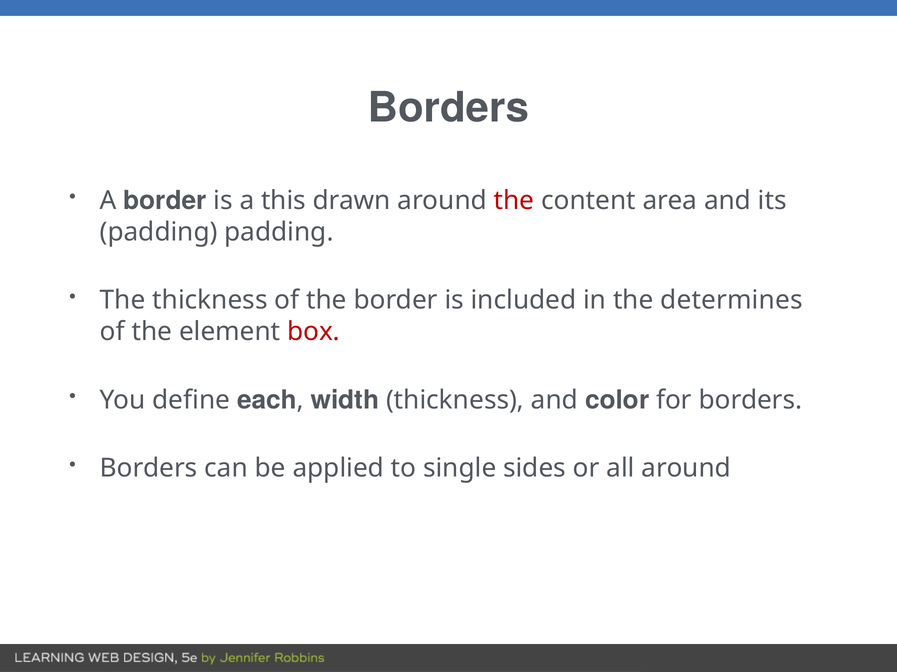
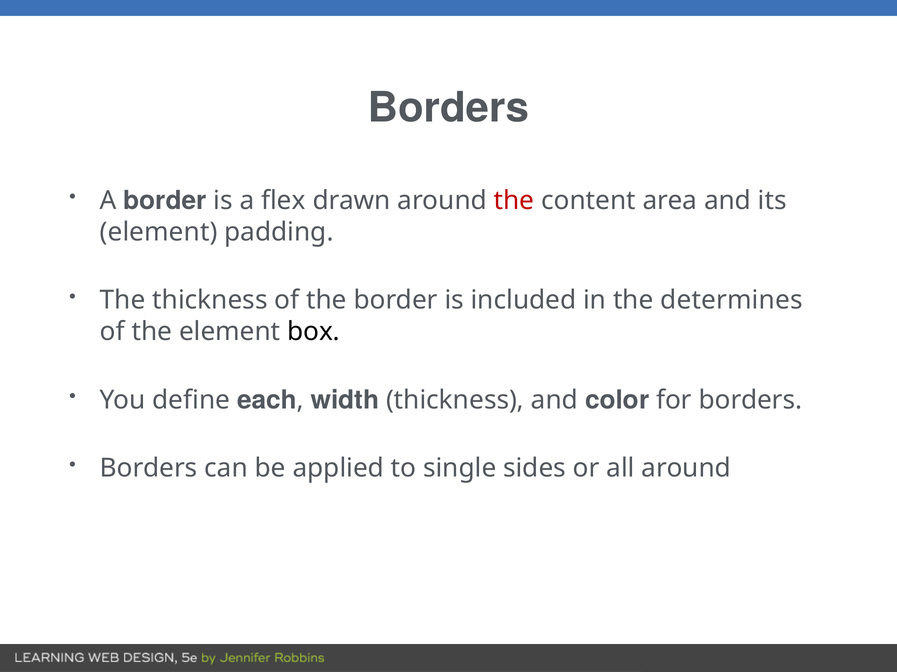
this: this -> flex (283, 201)
padding: padding -> element (159, 232)
box colour: red -> black (314, 332)
